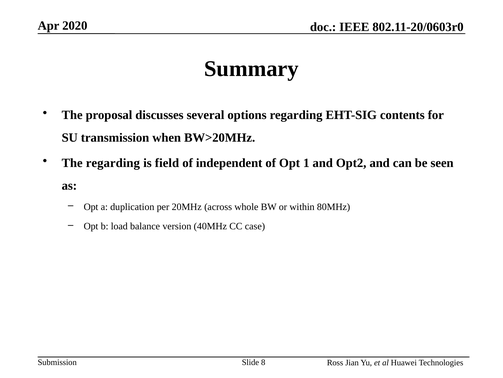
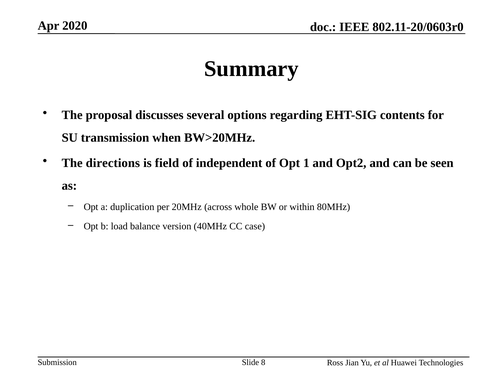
The regarding: regarding -> directions (113, 163)
